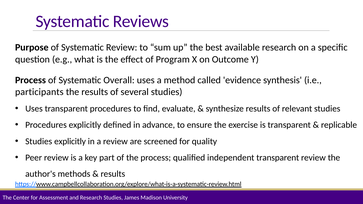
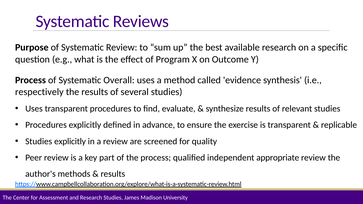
participants: participants -> respectively (39, 92)
independent transparent: transparent -> appropriate (278, 158)
